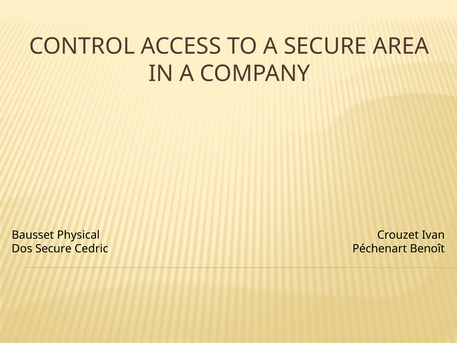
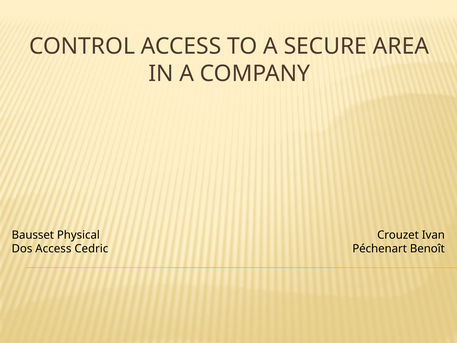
Dos Secure: Secure -> Access (53, 249)
